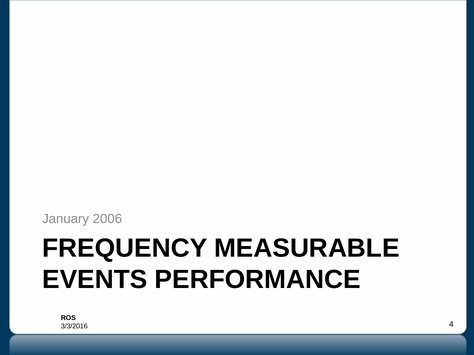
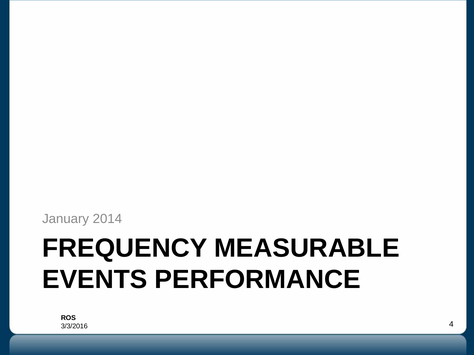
2006: 2006 -> 2014 (107, 219)
